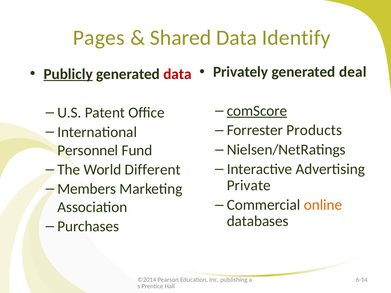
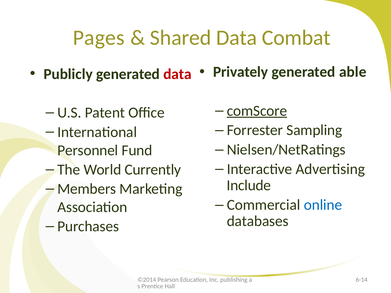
Identify: Identify -> Combat (296, 38)
deal: deal -> able (353, 72)
Publicly underline: present -> none (68, 74)
Products: Products -> Sampling (314, 130)
Different: Different -> Currently (153, 170)
Private: Private -> Include (249, 186)
online colour: orange -> blue (323, 205)
